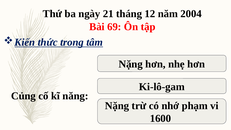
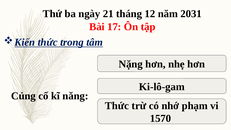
2004: 2004 -> 2031 (191, 14)
69: 69 -> 17 (114, 27)
Nặng: Nặng -> Thức (117, 106)
1600: 1600 -> 1570 (160, 118)
